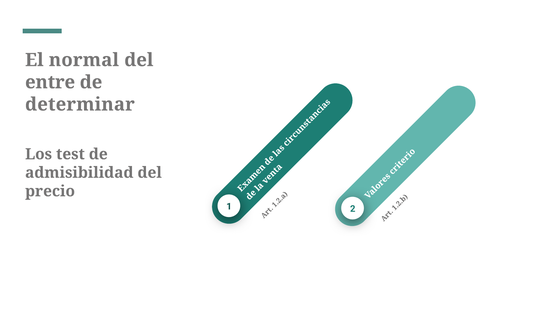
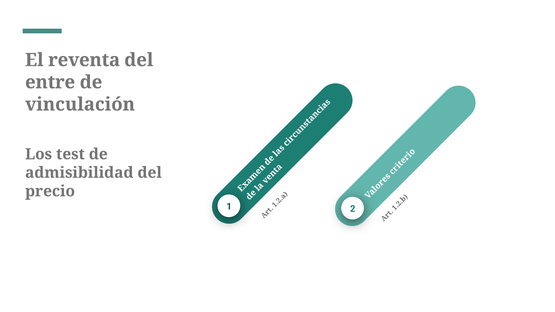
normal: normal -> reventa (84, 60)
determinar: determinar -> vinculación (80, 104)
